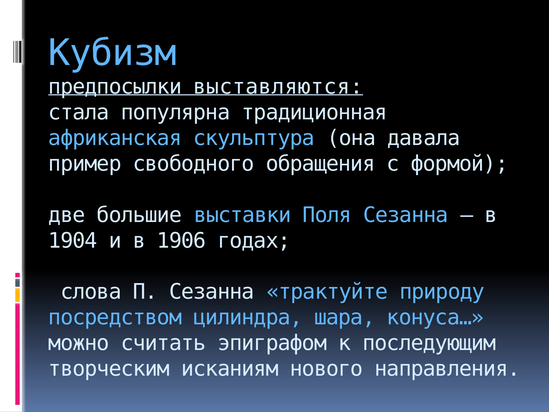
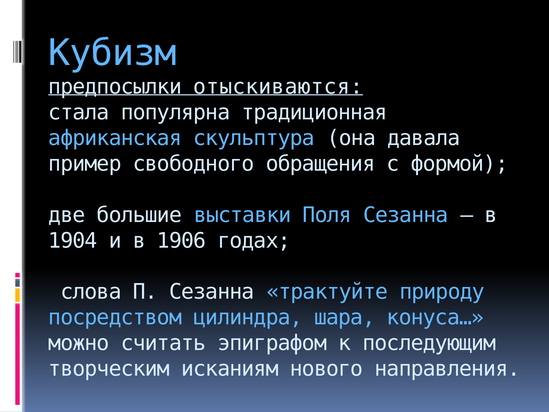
выставляются: выставляются -> отыскиваются (278, 87)
